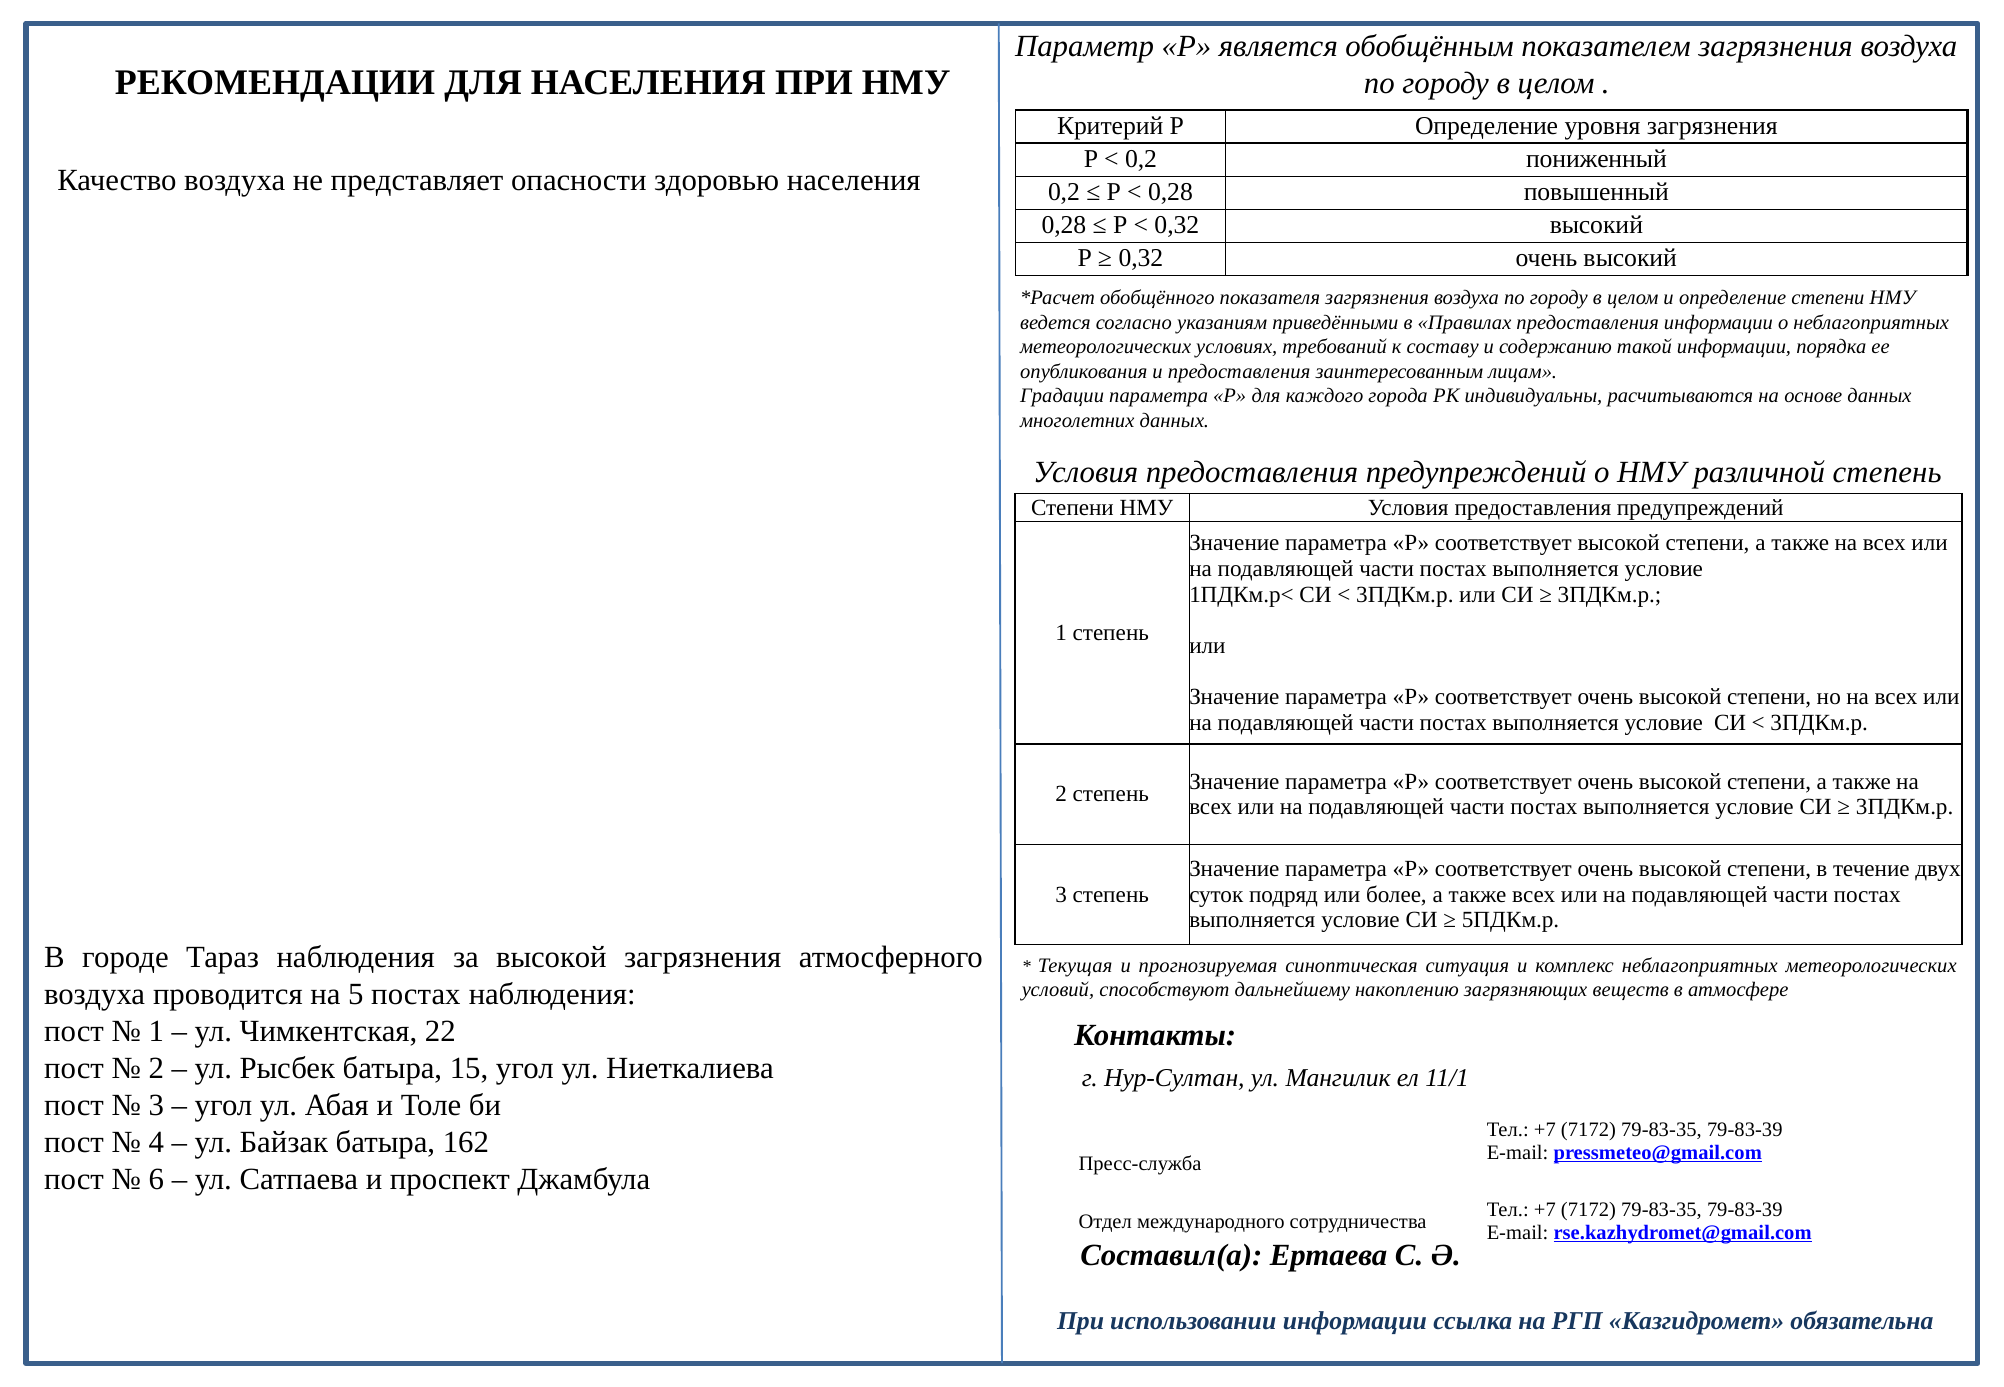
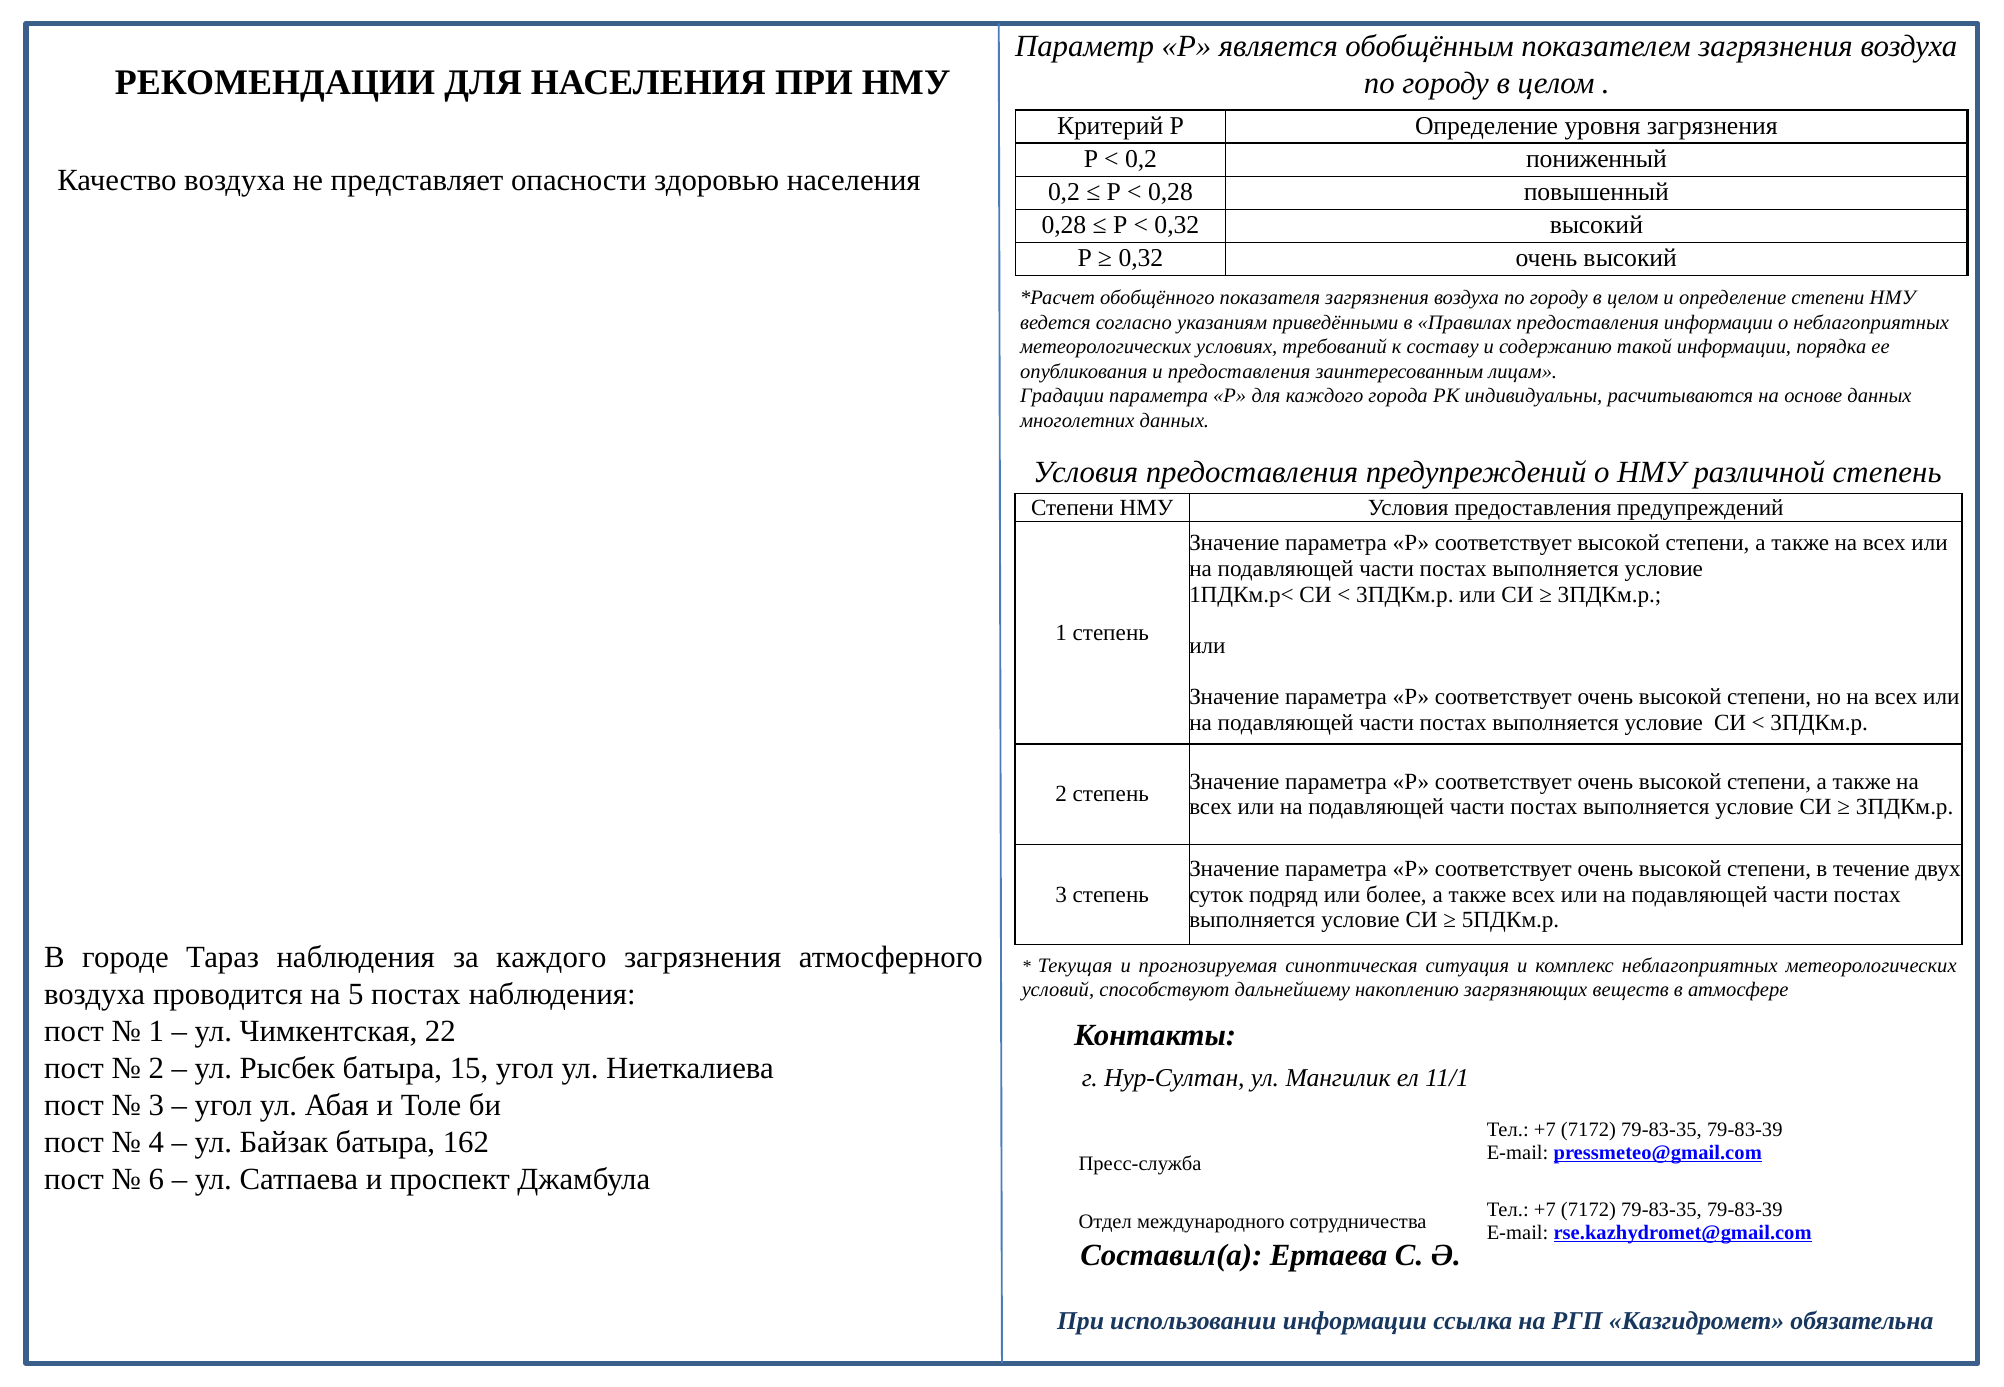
за высокой: высокой -> каждого (551, 958)
